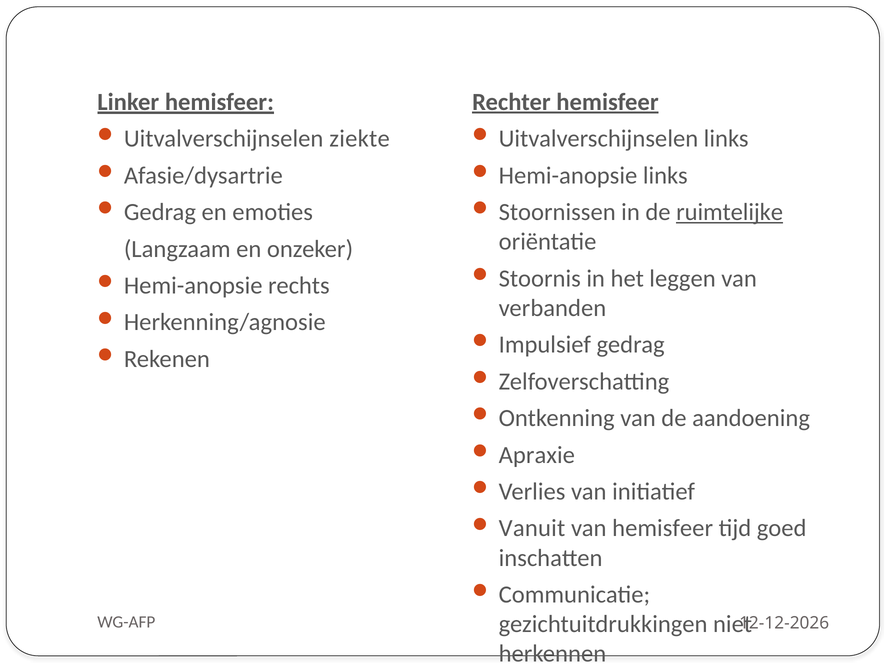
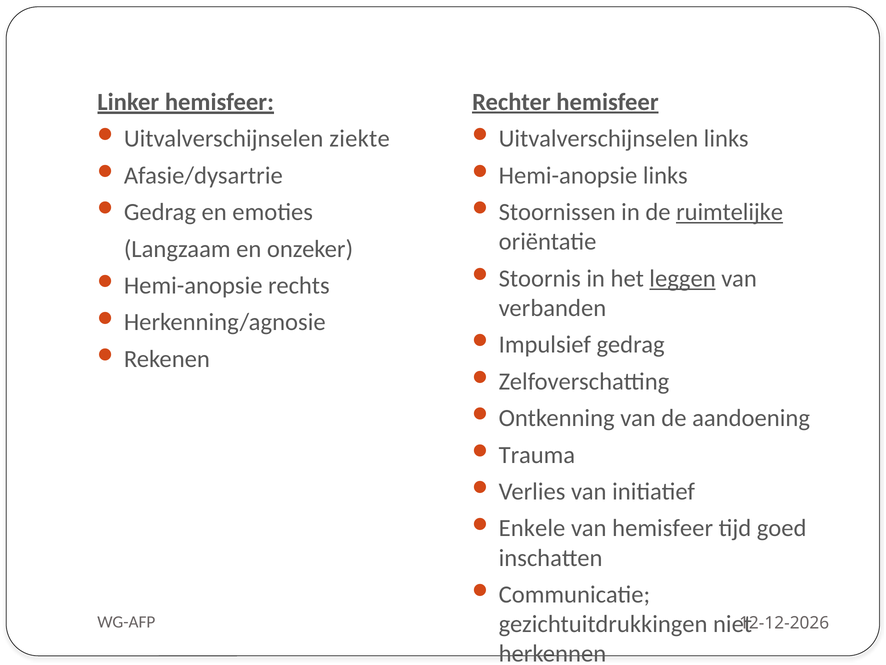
leggen underline: none -> present (683, 278)
Apraxie: Apraxie -> Trauma (537, 455)
Vanuit: Vanuit -> Enkele (532, 528)
